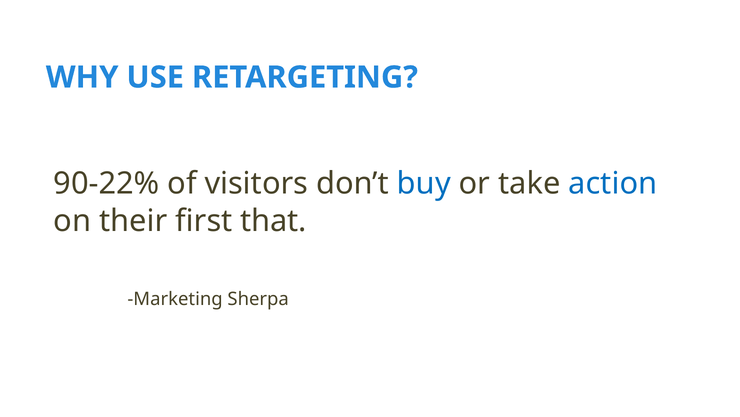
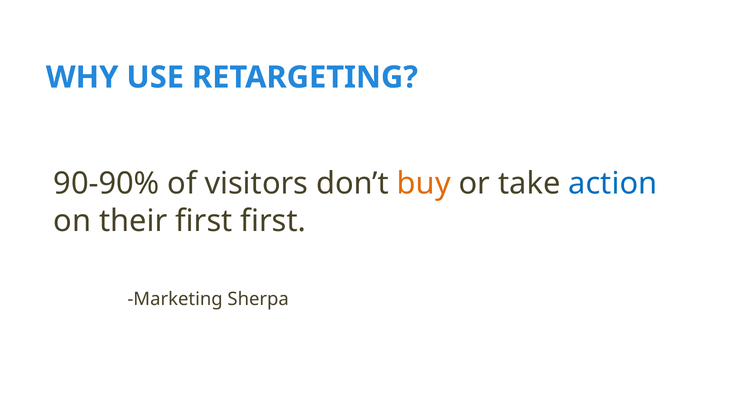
90-22%: 90-22% -> 90-90% (106, 183)
buy colour: blue -> orange (424, 183)
first that: that -> first (273, 220)
